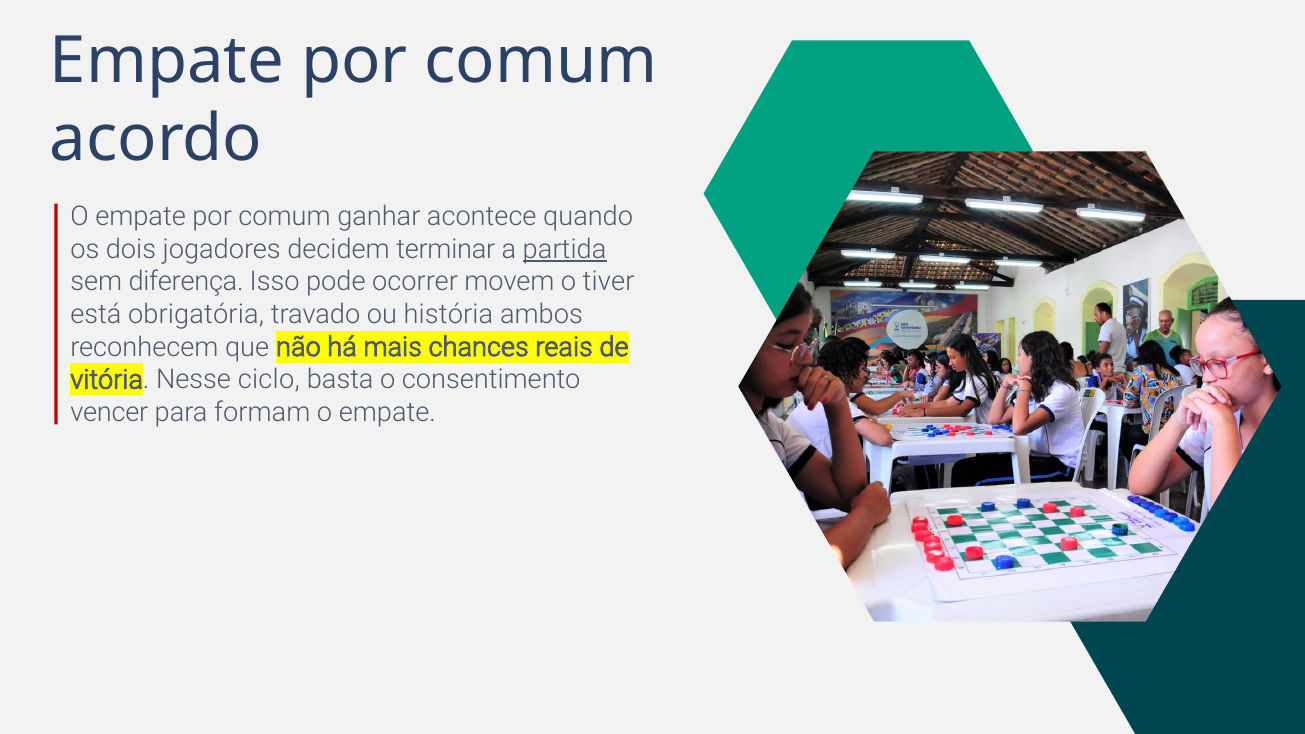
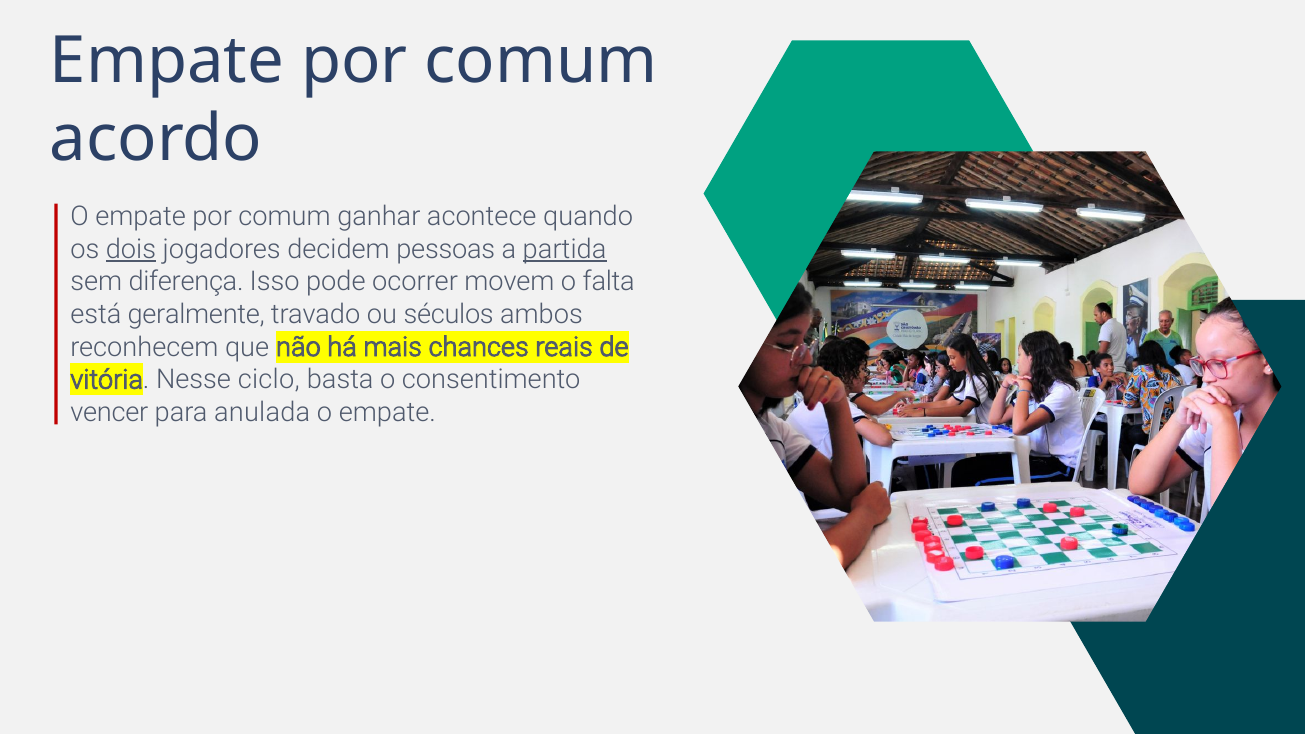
dois underline: none -> present (131, 249)
terminar: terminar -> pessoas (446, 249)
tiver: tiver -> falta (609, 282)
obrigatória: obrigatória -> geralmente (196, 314)
história: história -> séculos (449, 314)
formam: formam -> anulada (262, 412)
